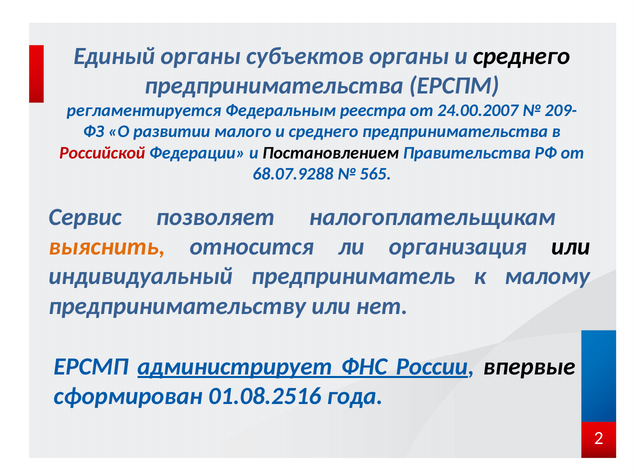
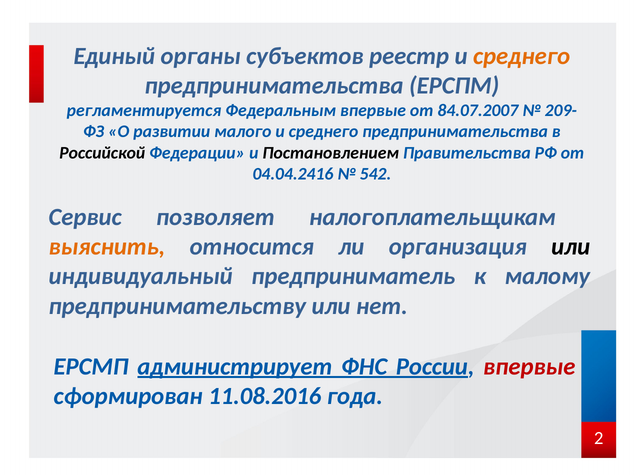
субъектов органы: органы -> реестр (409, 56)
среднего colour: black -> orange (522, 56)
Федеральным реестра: реестра -> впервые (373, 111)
24.00.2007: 24.00.2007 -> 84.07.2007 (478, 111)
Российской colour: red -> black (102, 153)
68.07.9288: 68.07.9288 -> 04.04.2416 (293, 174)
565: 565 -> 542 (375, 174)
впервые colour: black -> red (529, 367)
01.08.2516: 01.08.2516 -> 11.08.2016 (265, 396)
